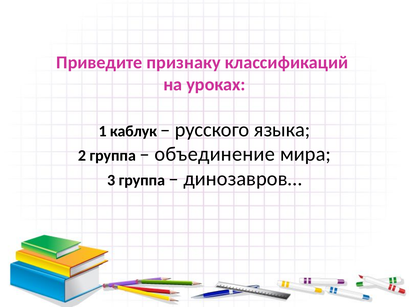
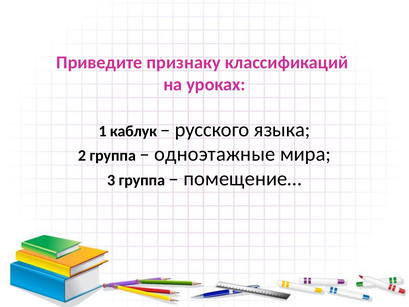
объединение: объединение -> одноэтажные (215, 154)
динозавров…: динозавров… -> помещение… (243, 179)
